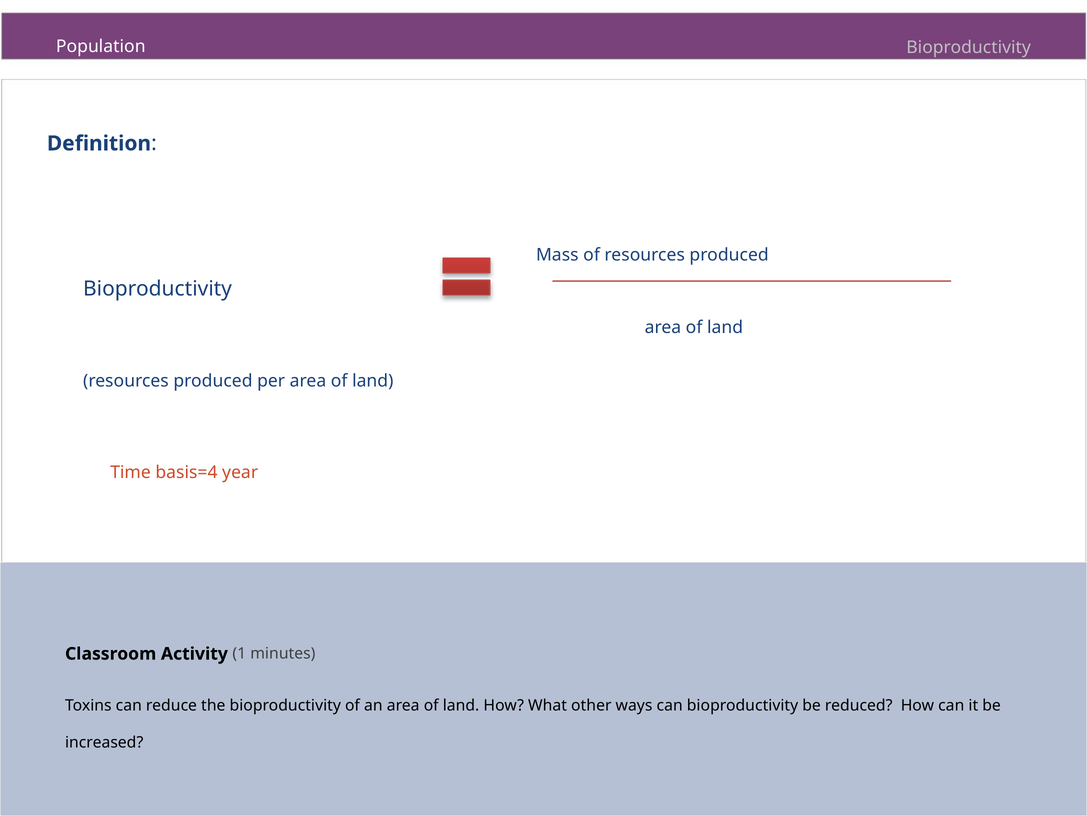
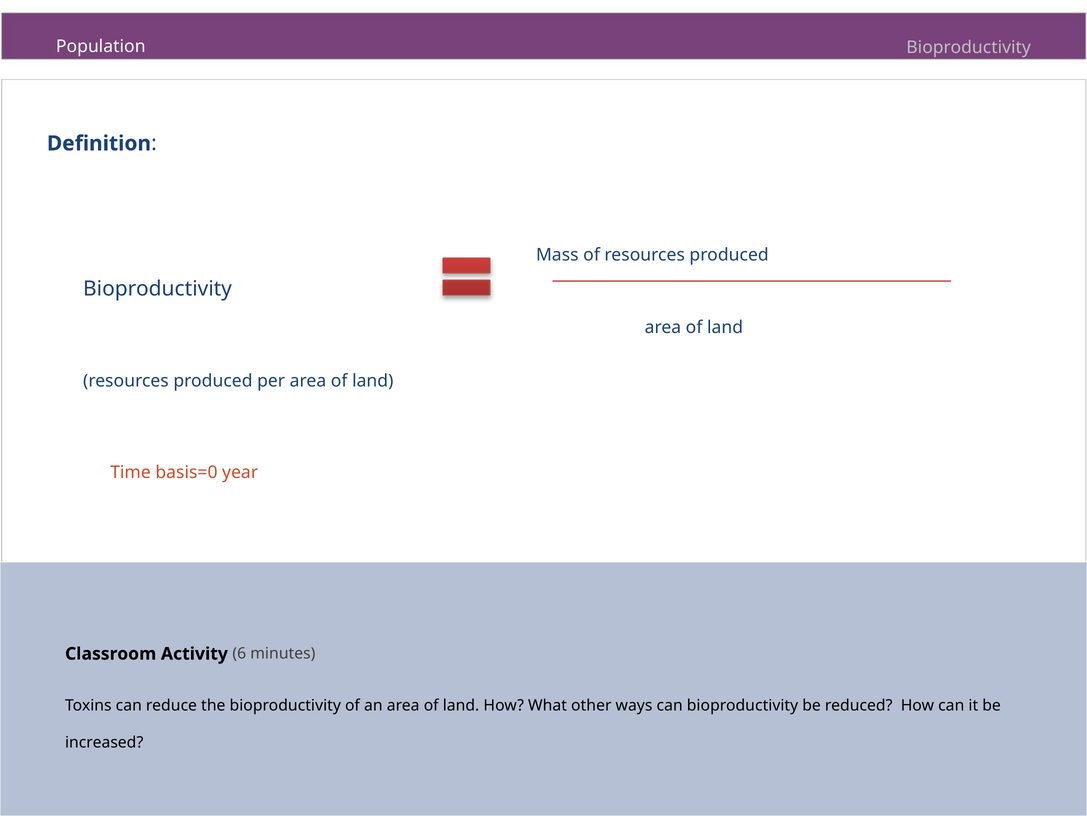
basis=4: basis=4 -> basis=0 (186, 472)
1: 1 -> 6 (239, 653)
